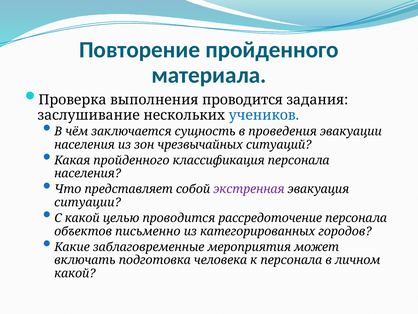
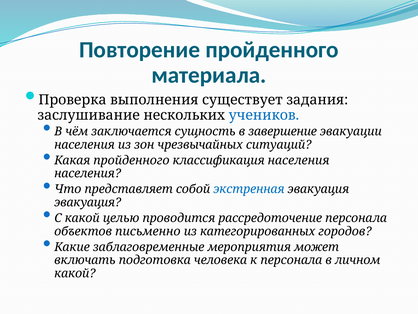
выполнения проводится: проводится -> существует (242, 100)
проведения: проведения -> завершение (283, 131)
классификация персонала: персонала -> населения (299, 160)
экстренная colour: purple -> blue (249, 189)
ситуации: ситуации -> эвакуация (88, 202)
